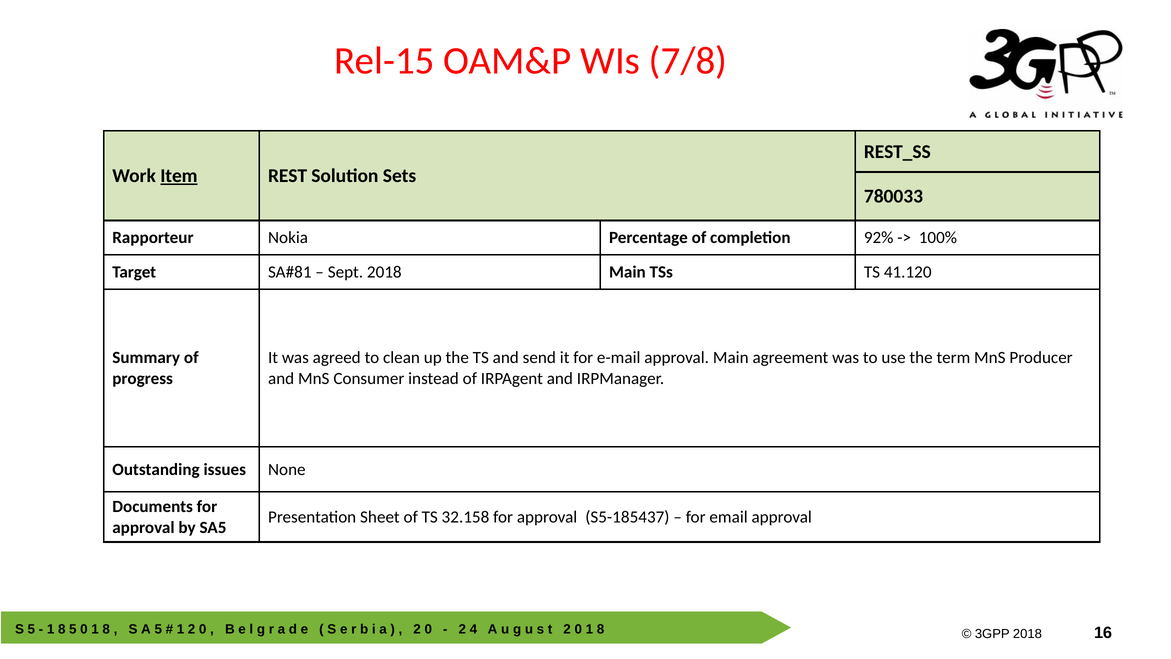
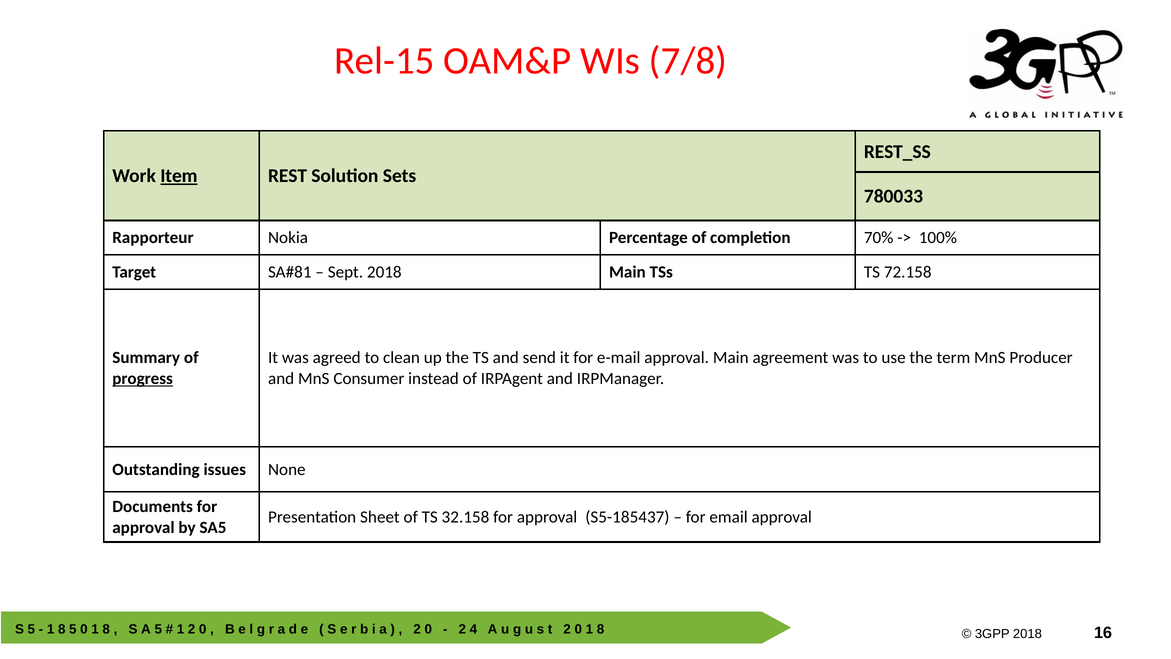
92%: 92% -> 70% (879, 238)
41.120: 41.120 -> 72.158 (908, 272)
progress underline: none -> present (143, 378)
